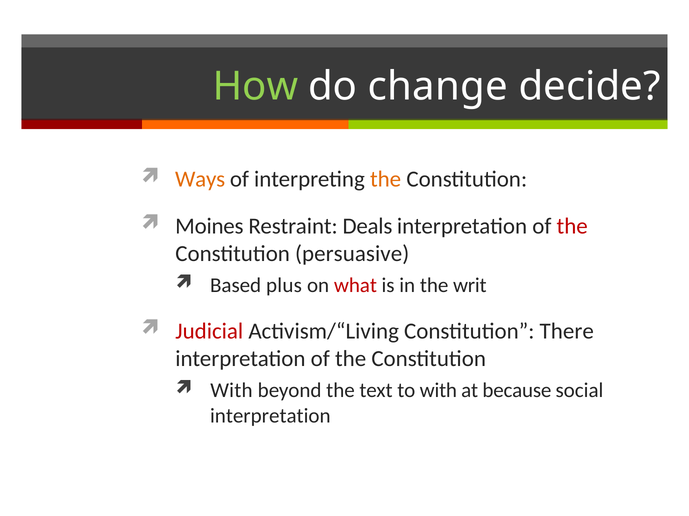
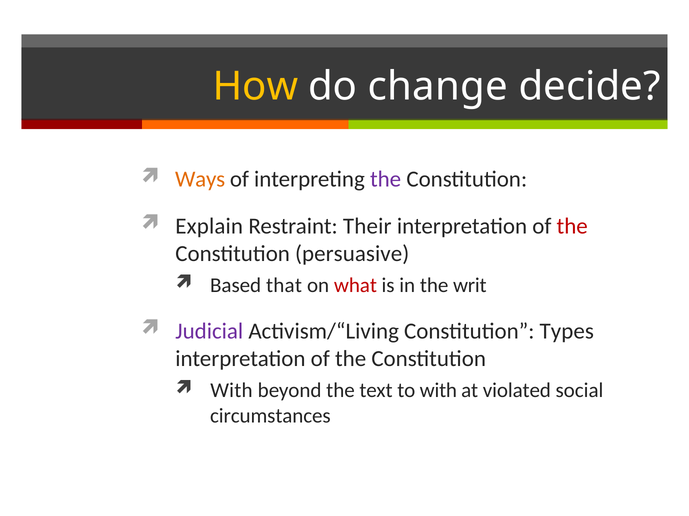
How colour: light green -> yellow (256, 87)
the colour: orange -> purple (386, 180)
Moines: Moines -> Explain (209, 226)
Deals: Deals -> Their (367, 226)
plus: plus -> that (284, 286)
Judicial colour: red -> purple (209, 332)
There: There -> Types (567, 332)
because: because -> violated (517, 391)
interpretation: interpretation -> circumstances (270, 416)
